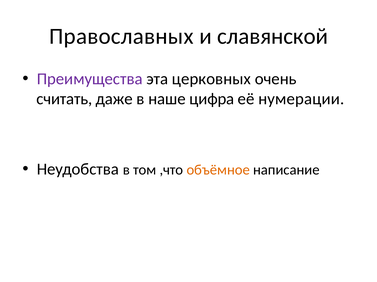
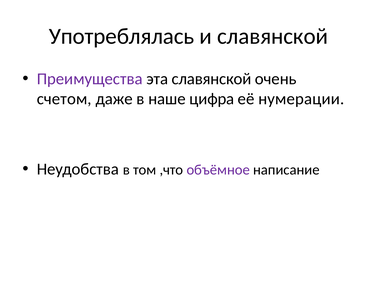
Православных: Православных -> Употреблялась (122, 36)
эта церковных: церковных -> славянской (212, 79)
считать: считать -> счетом (64, 99)
объёмное colour: orange -> purple (218, 170)
